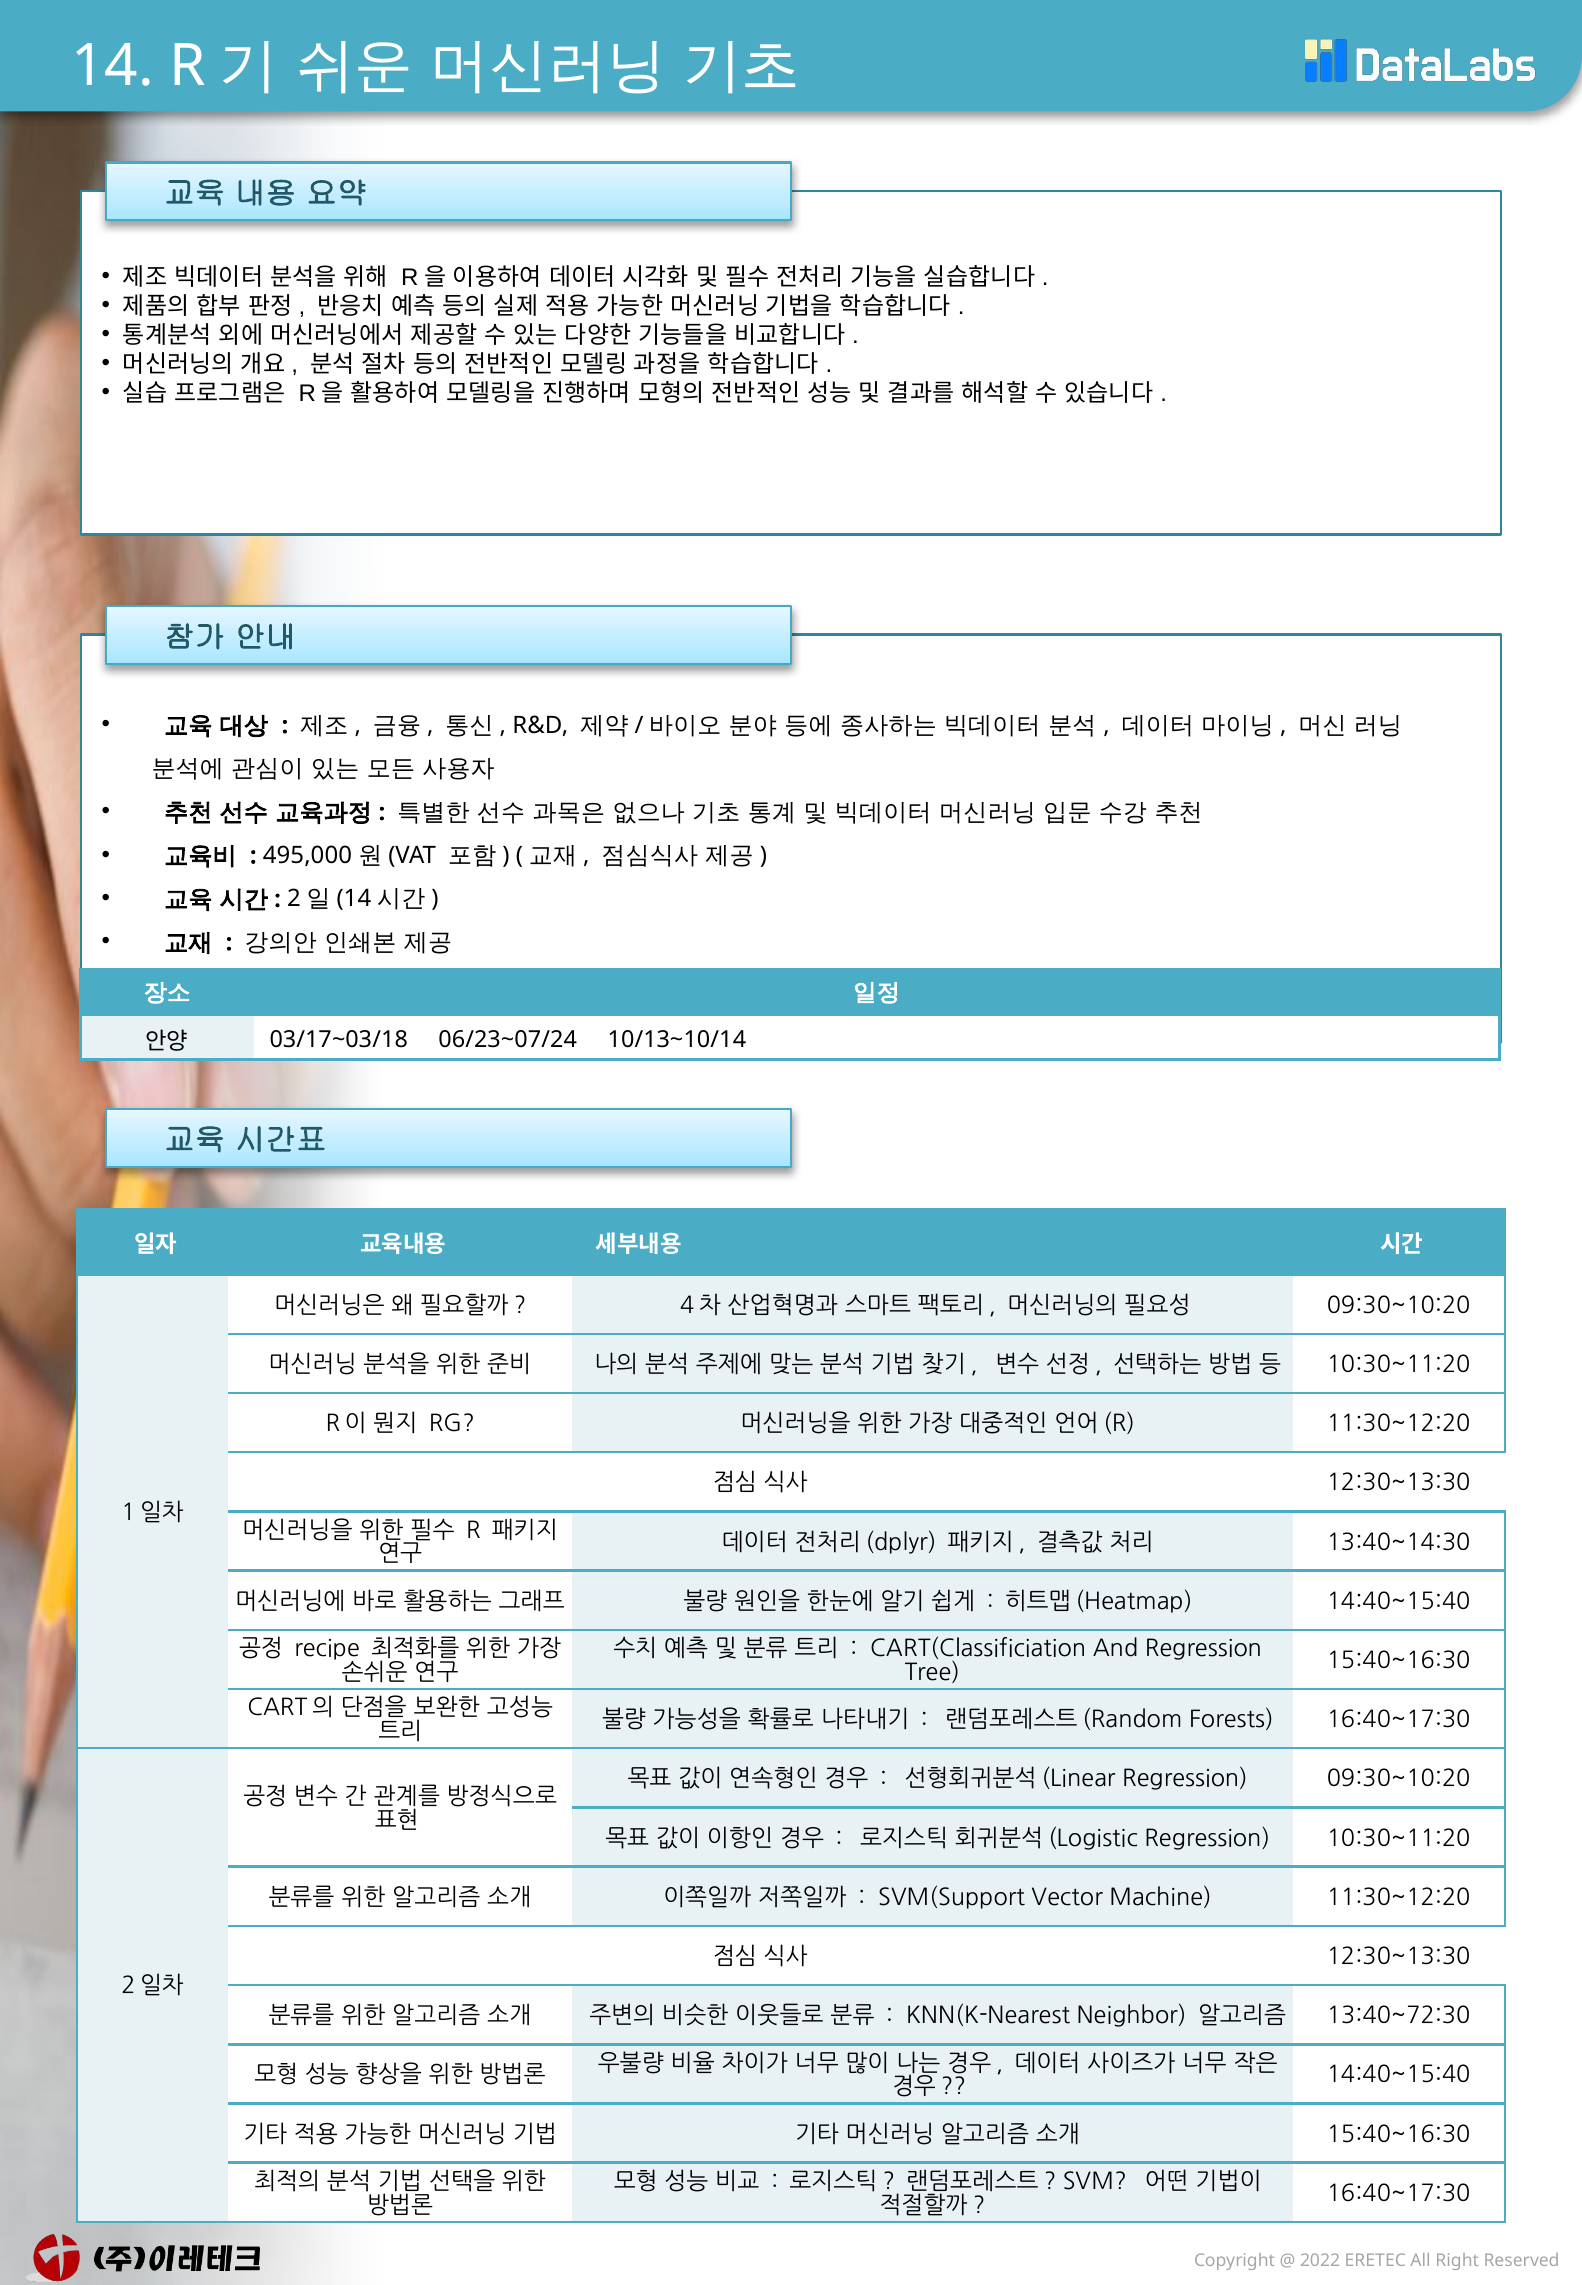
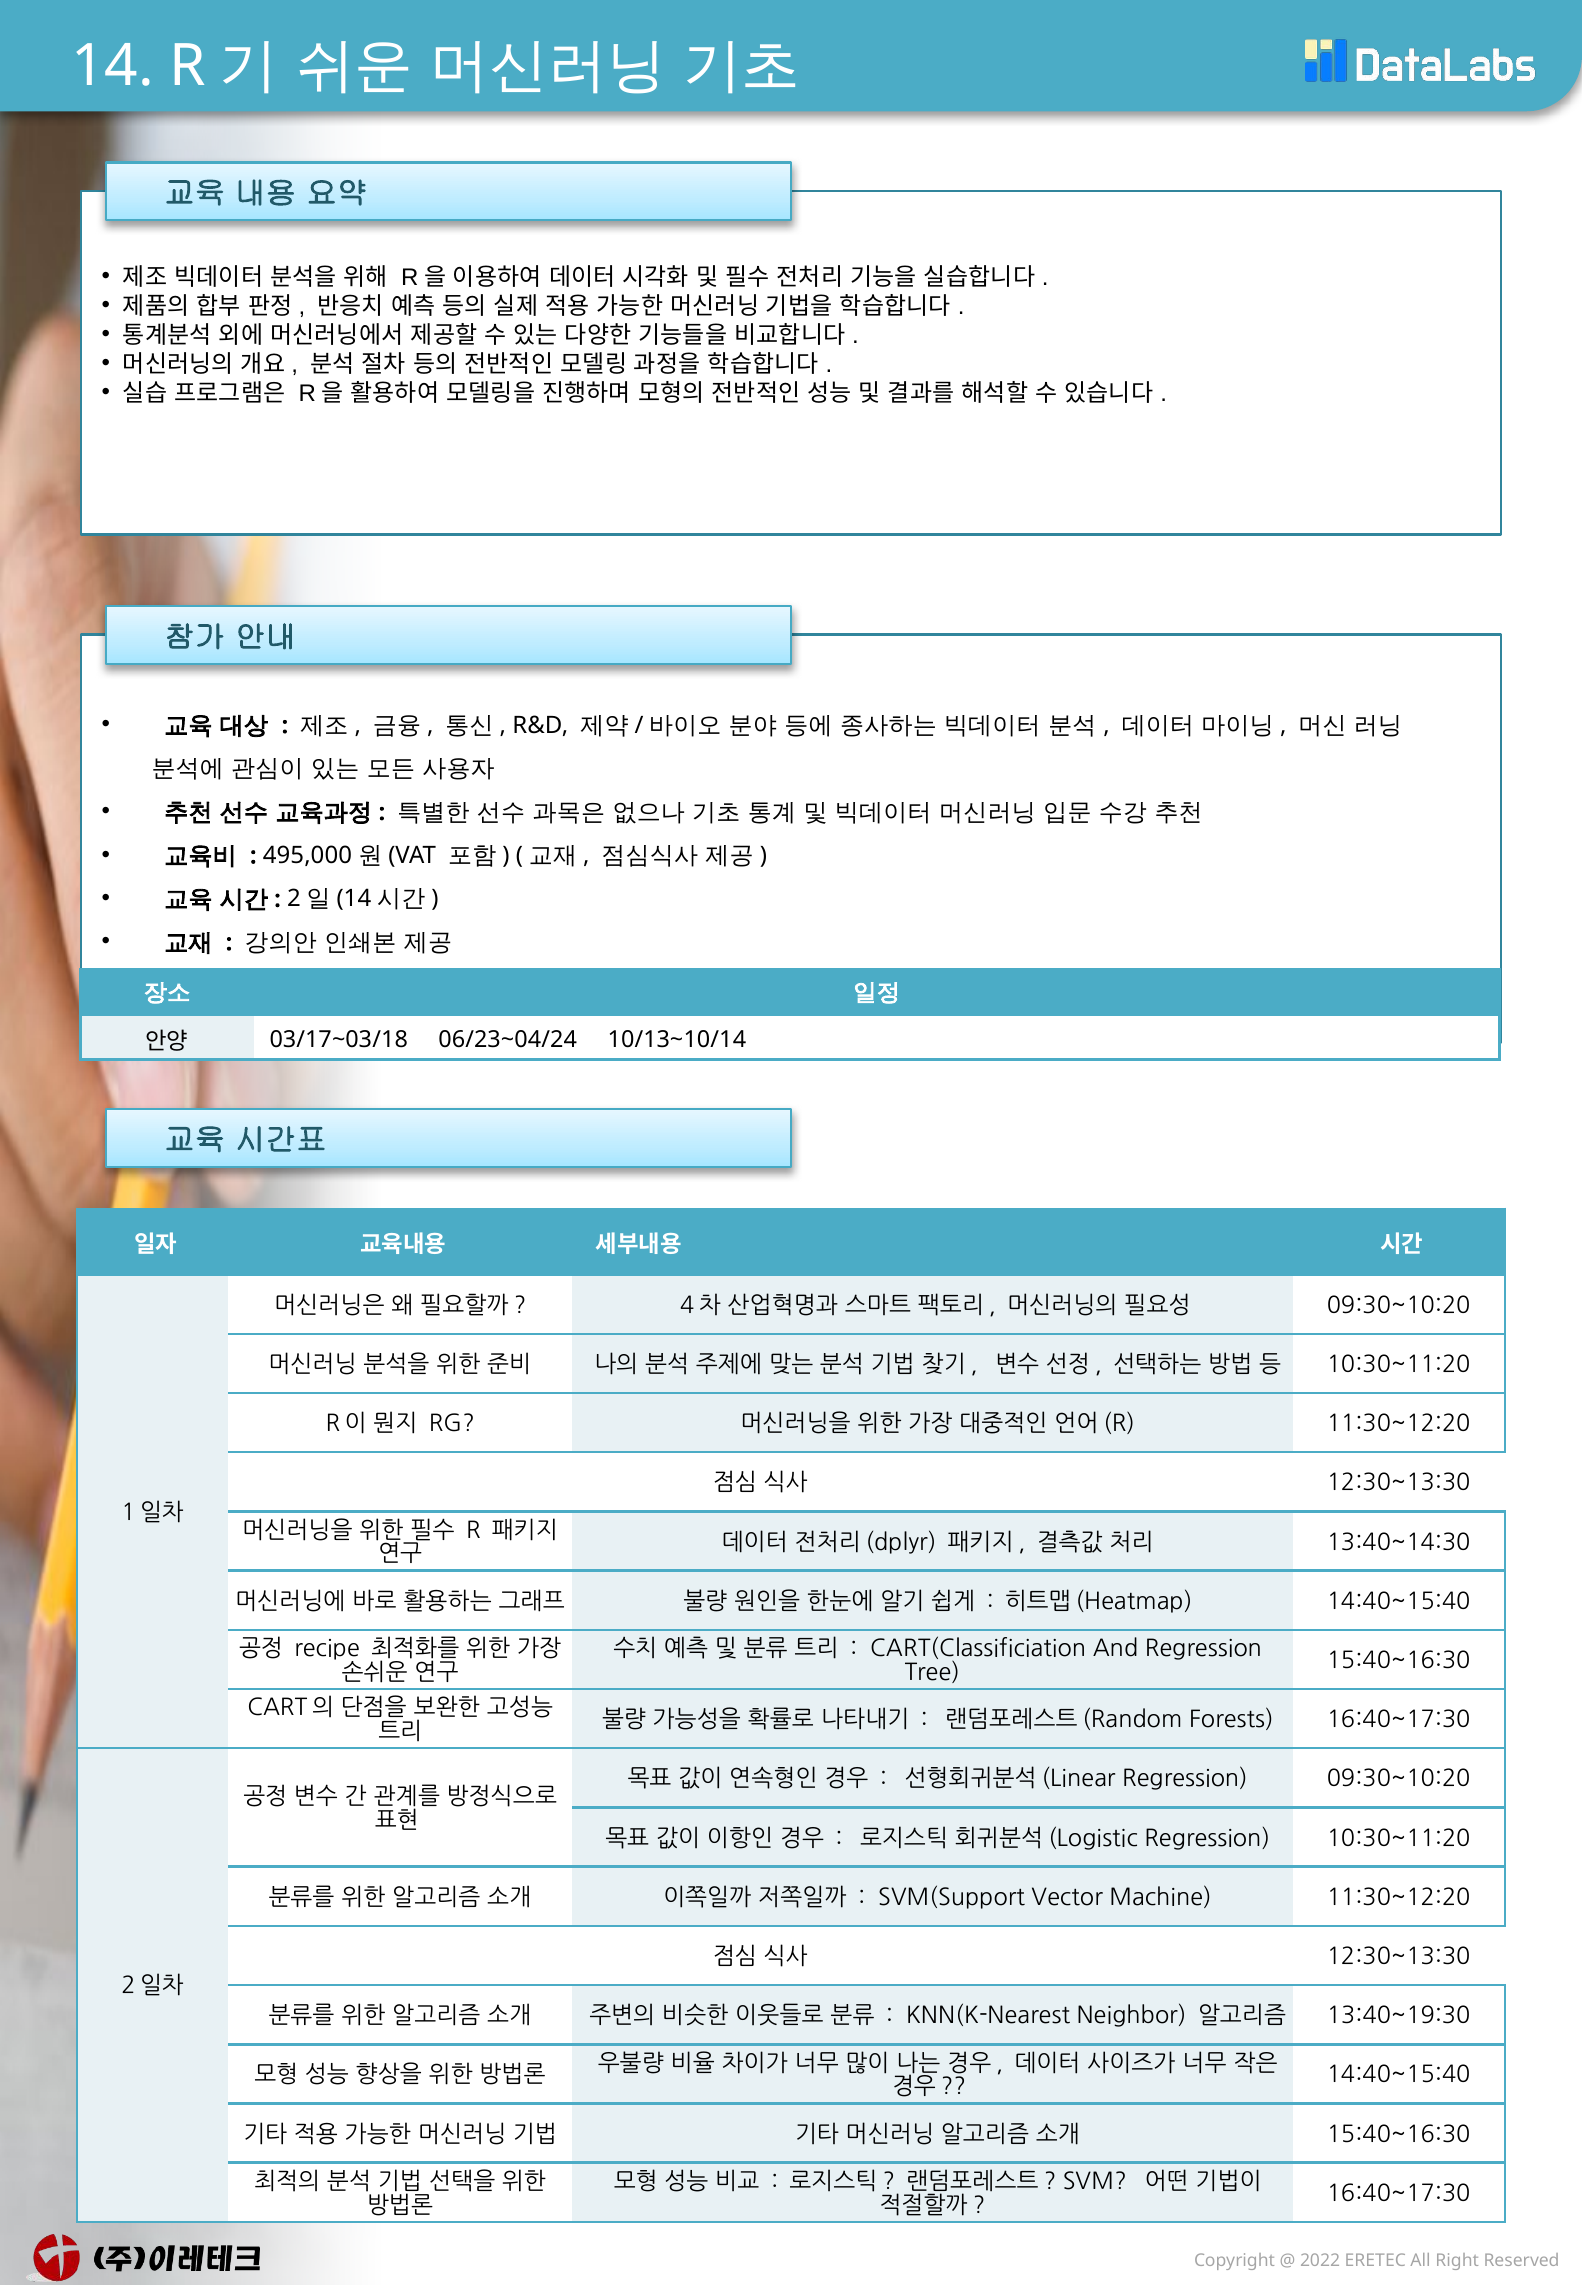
06/23~07/24: 06/23~07/24 -> 06/23~04/24 (508, 1040)
13:40~72:30: 13:40~72:30 -> 13:40~19:30 (1399, 2016)
